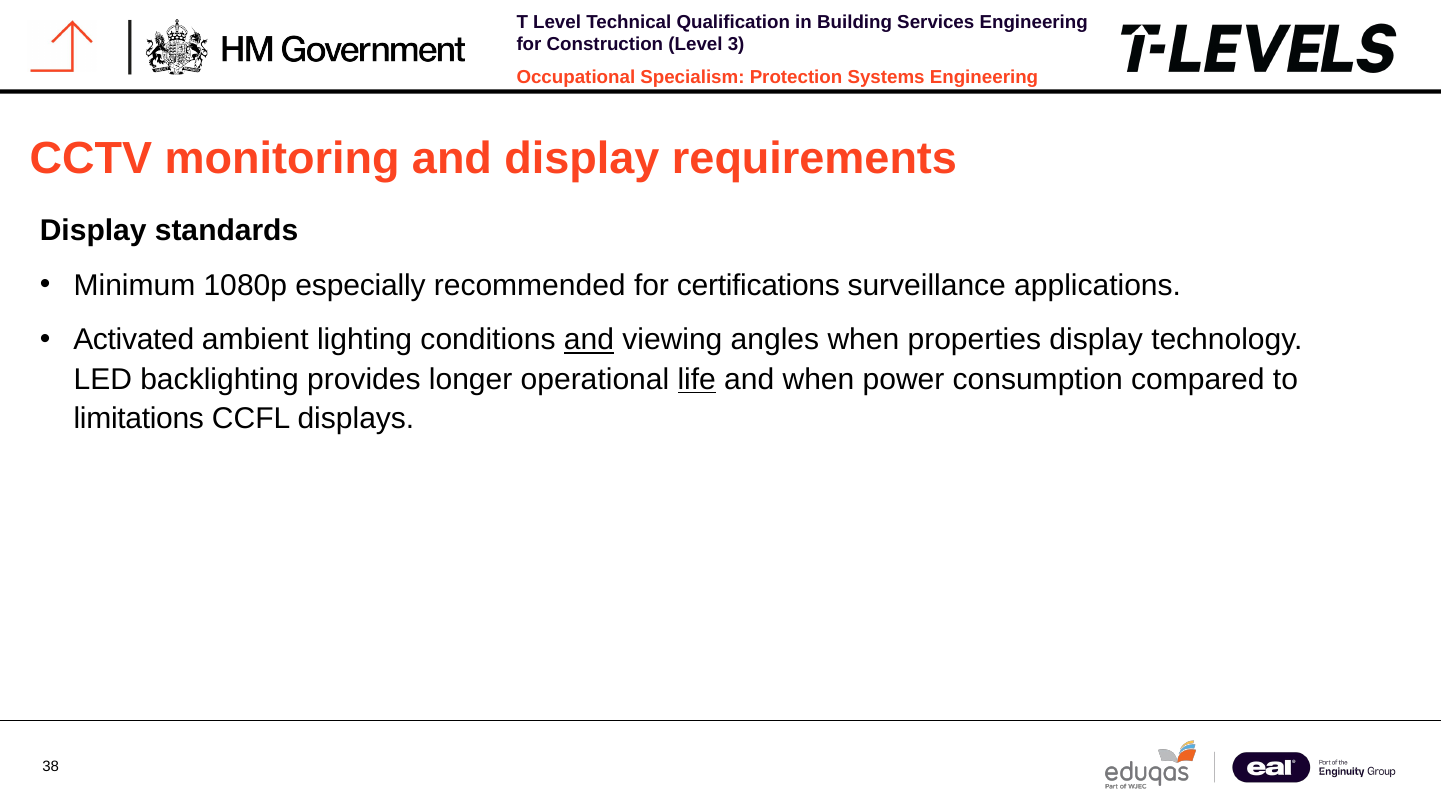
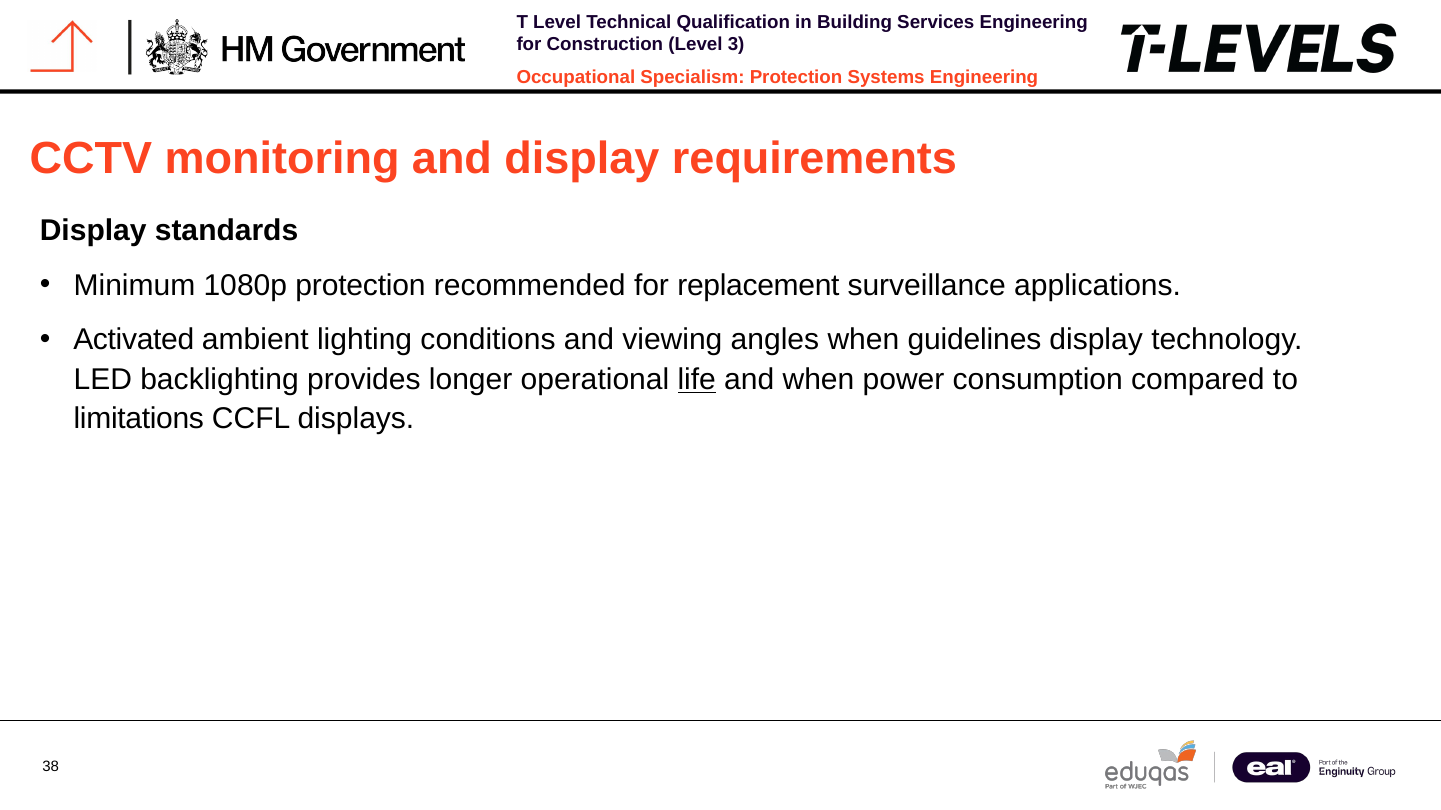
1080p especially: especially -> protection (361, 286)
certifications: certifications -> replacement (758, 286)
and underline: present -> none (589, 340)
properties: properties -> guidelines (974, 340)
